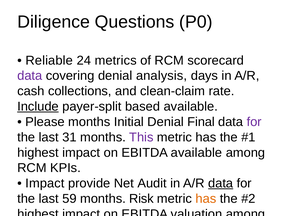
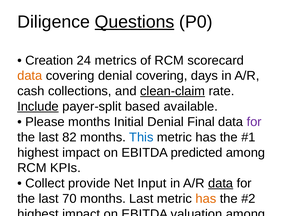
Questions underline: none -> present (135, 22)
Reliable: Reliable -> Creation (49, 61)
data colour: purple -> orange (30, 76)
denial analysis: analysis -> covering (162, 76)
clean-claim underline: none -> present (173, 91)
31: 31 -> 82 (69, 138)
This colour: purple -> blue (141, 138)
EBITDA available: available -> predicted (197, 153)
Impact: Impact -> Collect (45, 184)
Audit: Audit -> Input (152, 184)
59: 59 -> 70 (69, 199)
months Risk: Risk -> Last (141, 199)
